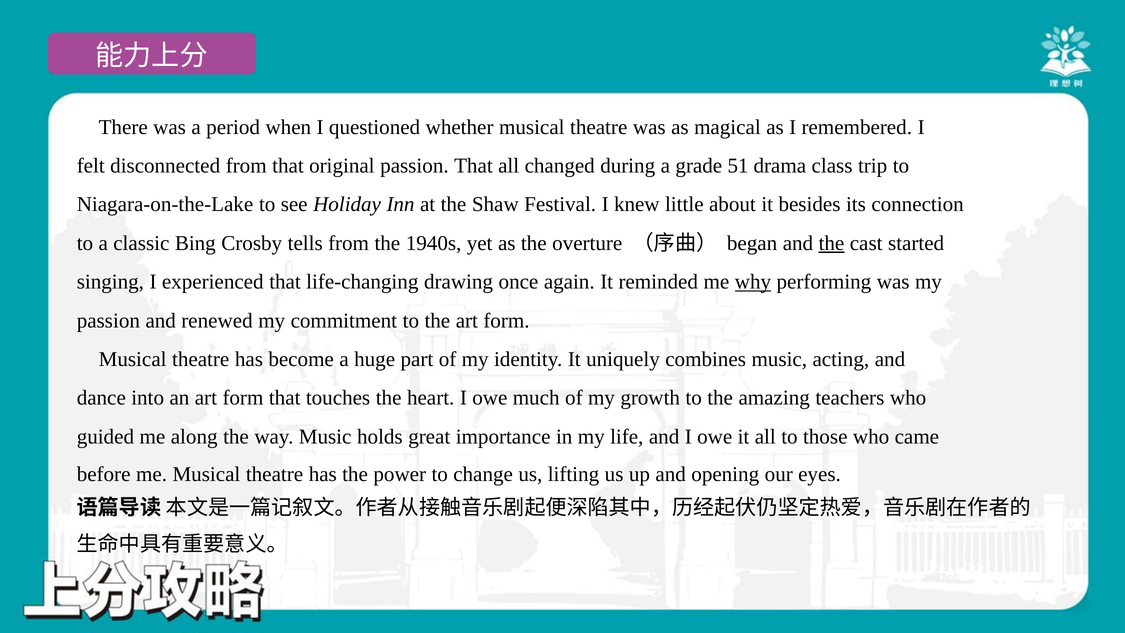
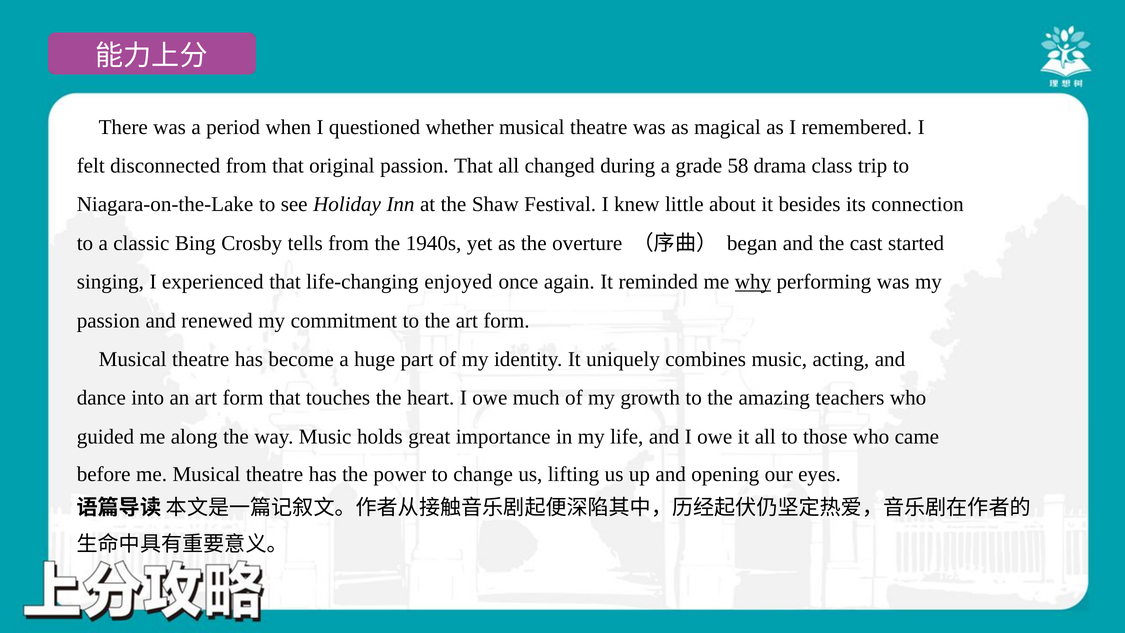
51: 51 -> 58 (738, 166)
the underline: present -> none (831, 243)
drawing: drawing -> enjoyed (458, 282)
